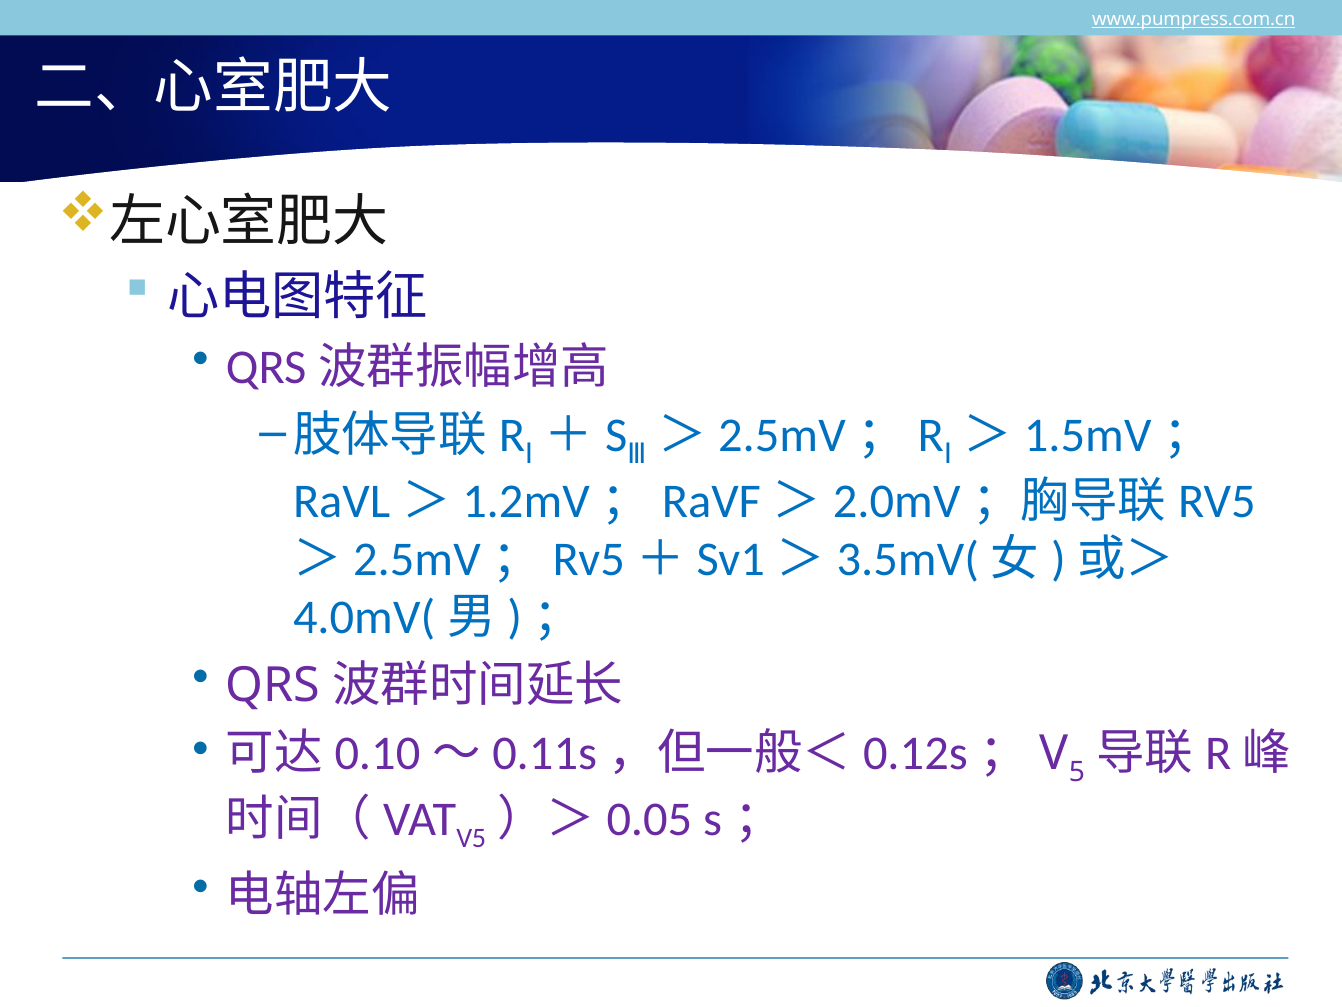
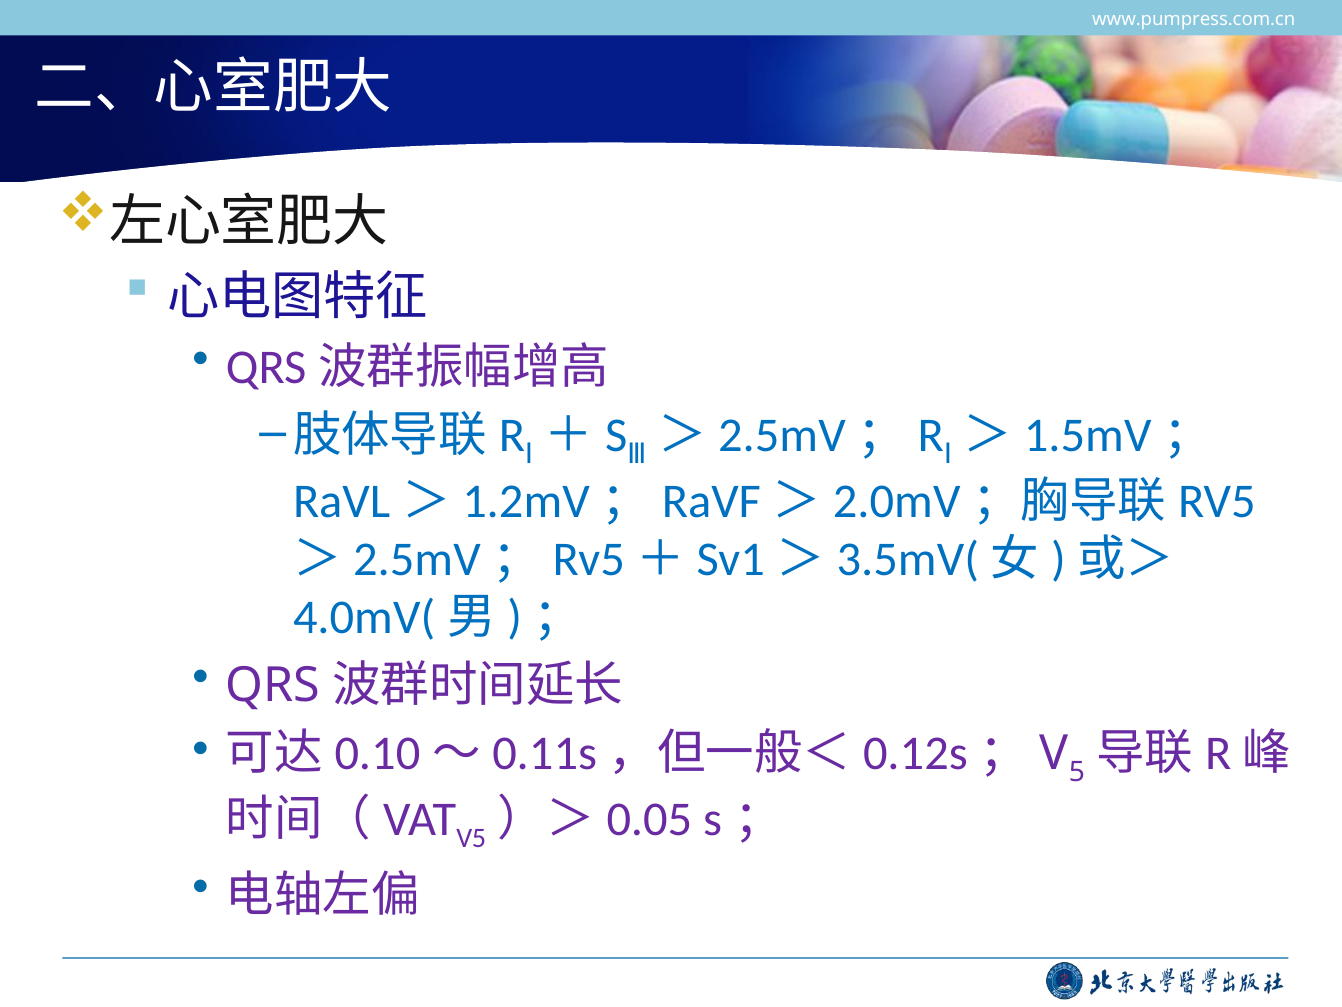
www.pumpress.com.cn underline: present -> none (1194, 19)
